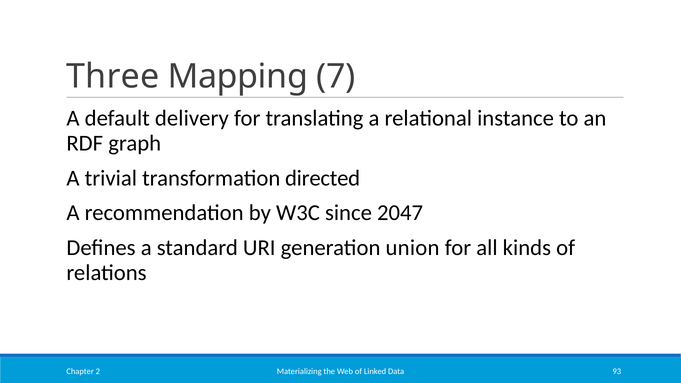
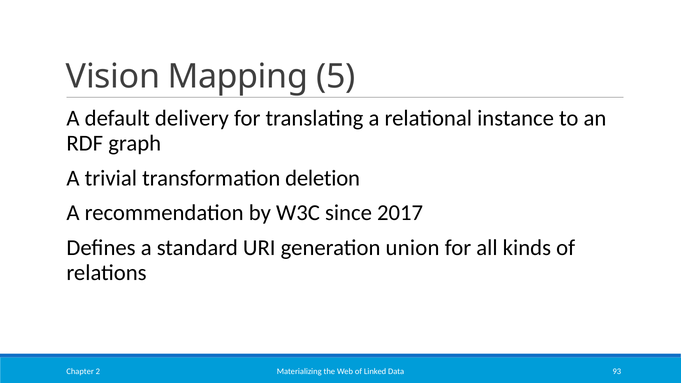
Three: Three -> Vision (113, 76)
7: 7 -> 5 (336, 76)
directed: directed -> deletion (323, 178)
2047: 2047 -> 2017 (400, 213)
